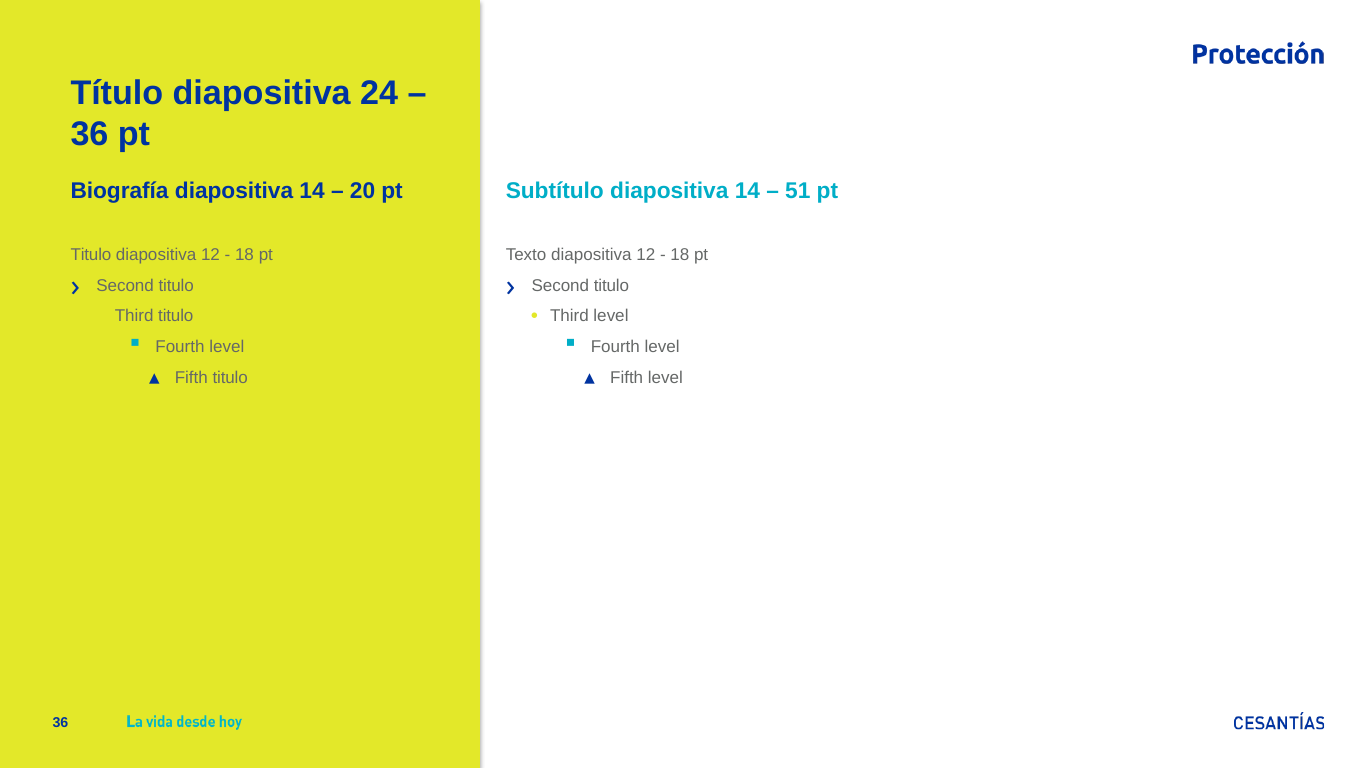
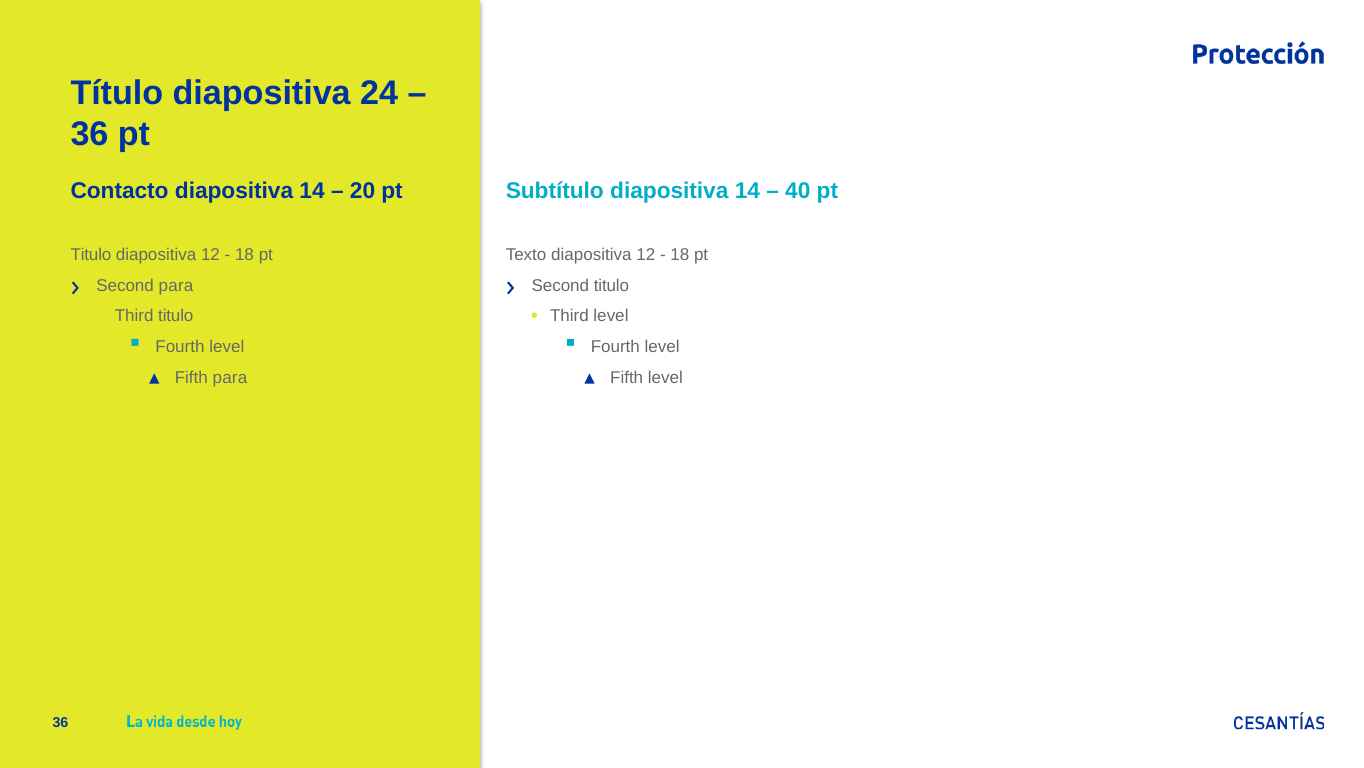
Biografía: Biografía -> Contacto (120, 191)
51: 51 -> 40 (798, 191)
titulo: titulo -> para (176, 285)
Fifth titulo: titulo -> para (230, 378)
